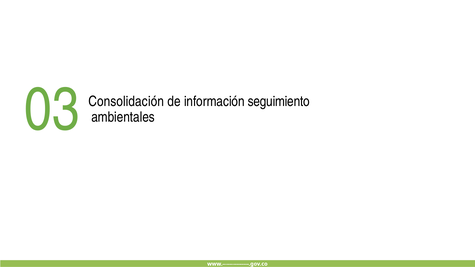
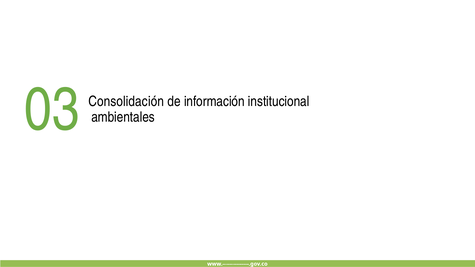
seguimiento: seguimiento -> institucional (279, 102)
